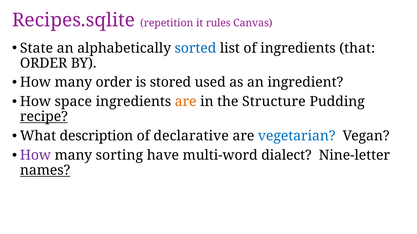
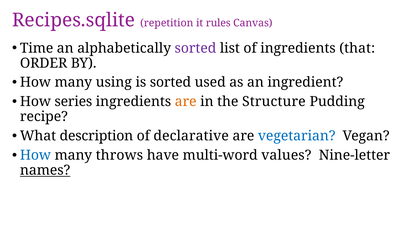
State: State -> Time (37, 48)
sorted colour: blue -> purple (195, 48)
many order: order -> using (114, 83)
is stored: stored -> sorted (170, 83)
space: space -> series (73, 102)
recipe underline: present -> none (44, 117)
How colour: purple -> blue (35, 156)
sorting: sorting -> throws (119, 156)
dialect: dialect -> values (286, 156)
